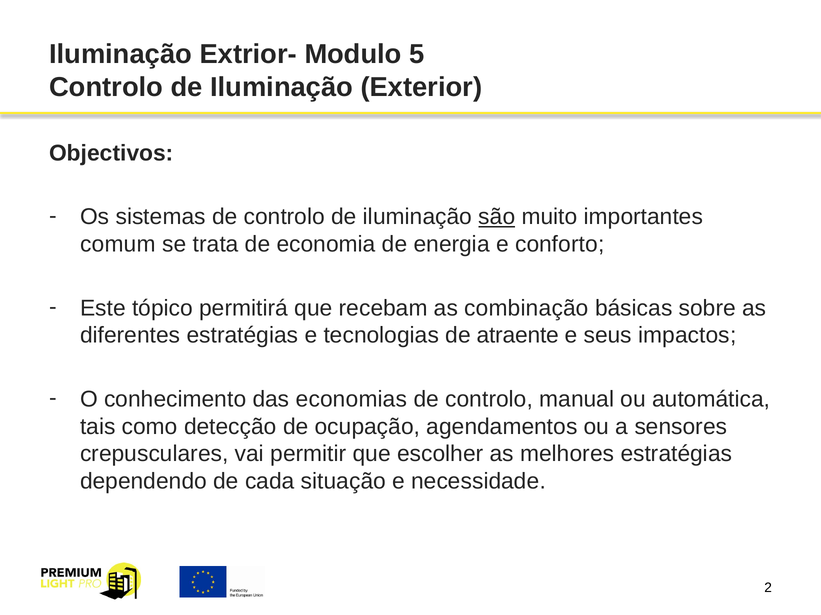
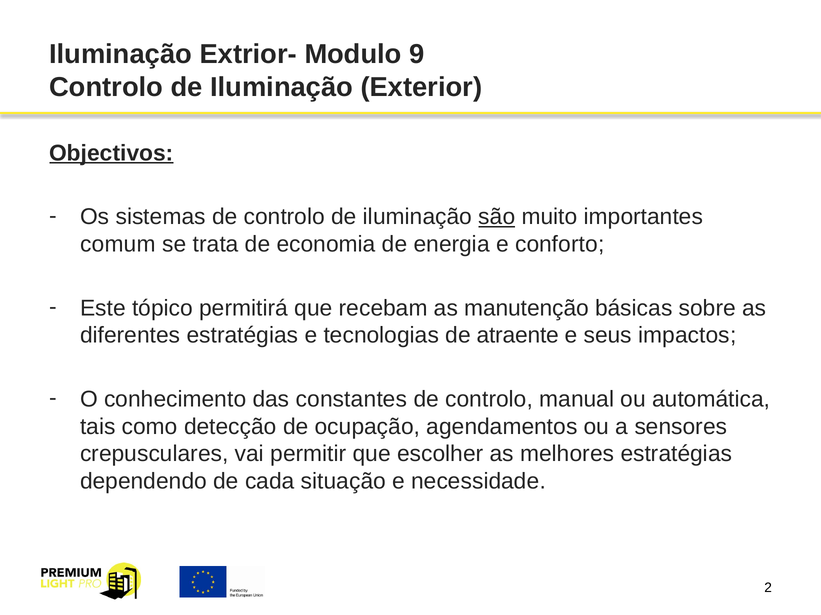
5: 5 -> 9 (417, 54)
Objectivos underline: none -> present (111, 153)
combinação: combinação -> manutenção (527, 308)
economias: economias -> constantes (351, 400)
